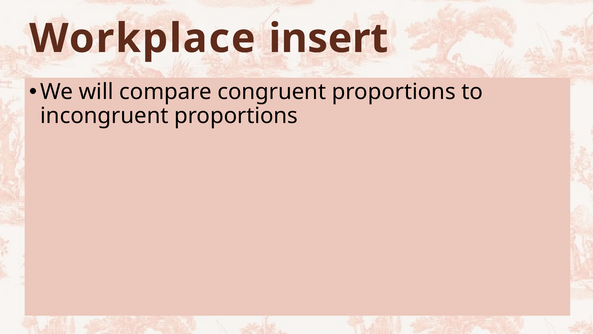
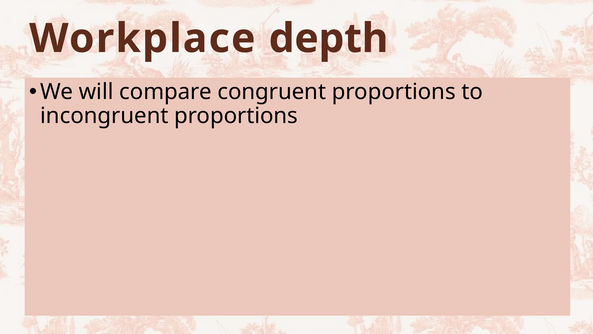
insert: insert -> depth (329, 39)
